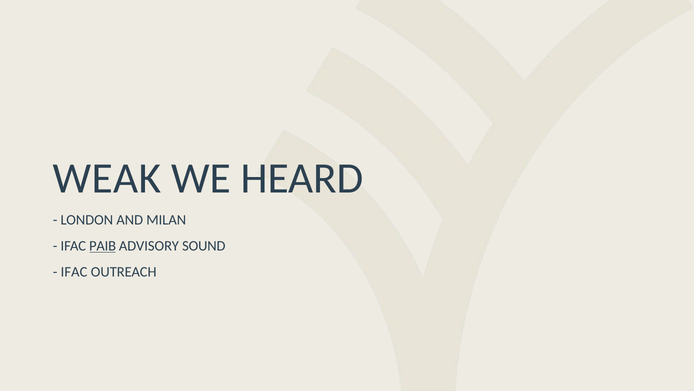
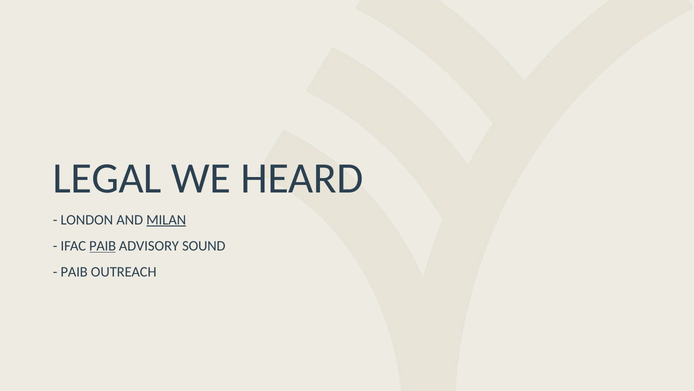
WEAK: WEAK -> LEGAL (107, 178)
MILAN underline: none -> present (166, 220)
IFAC: IFAC -> PAIB (74, 272)
